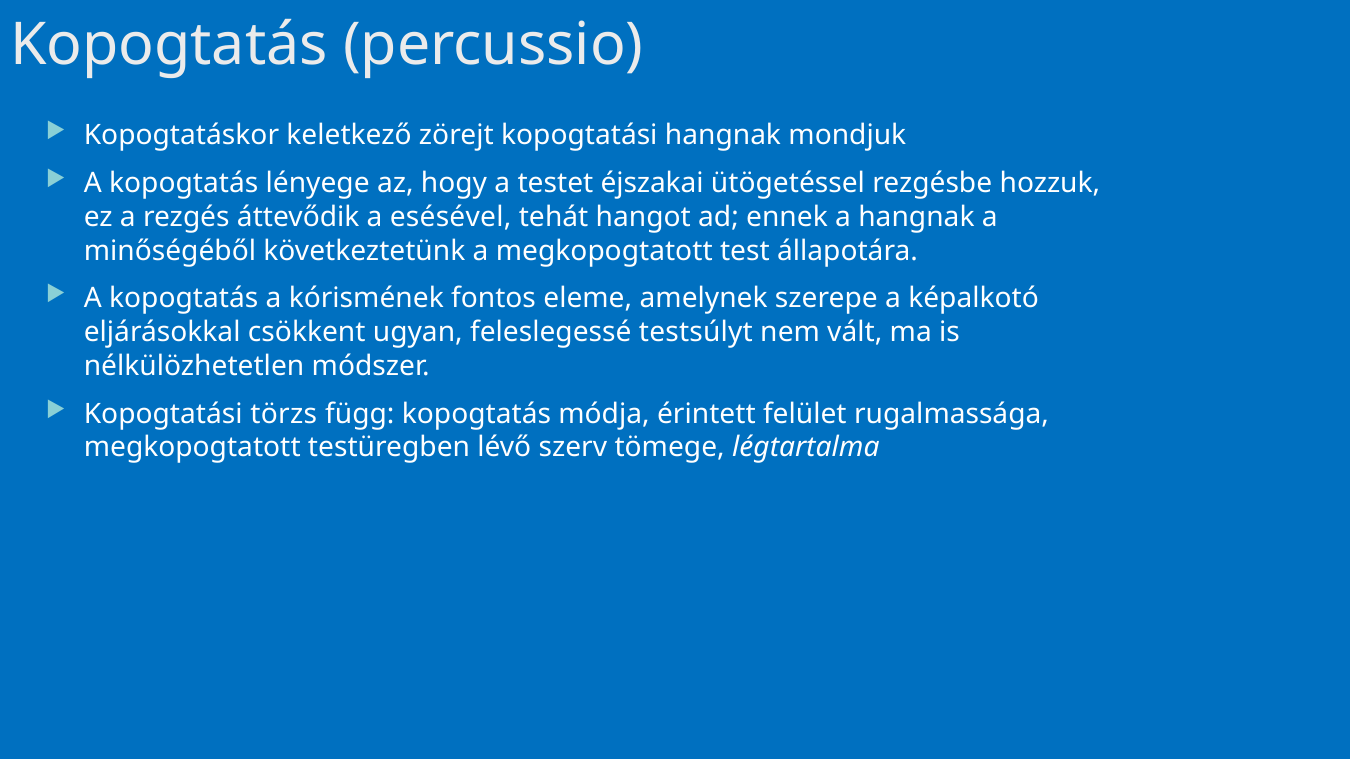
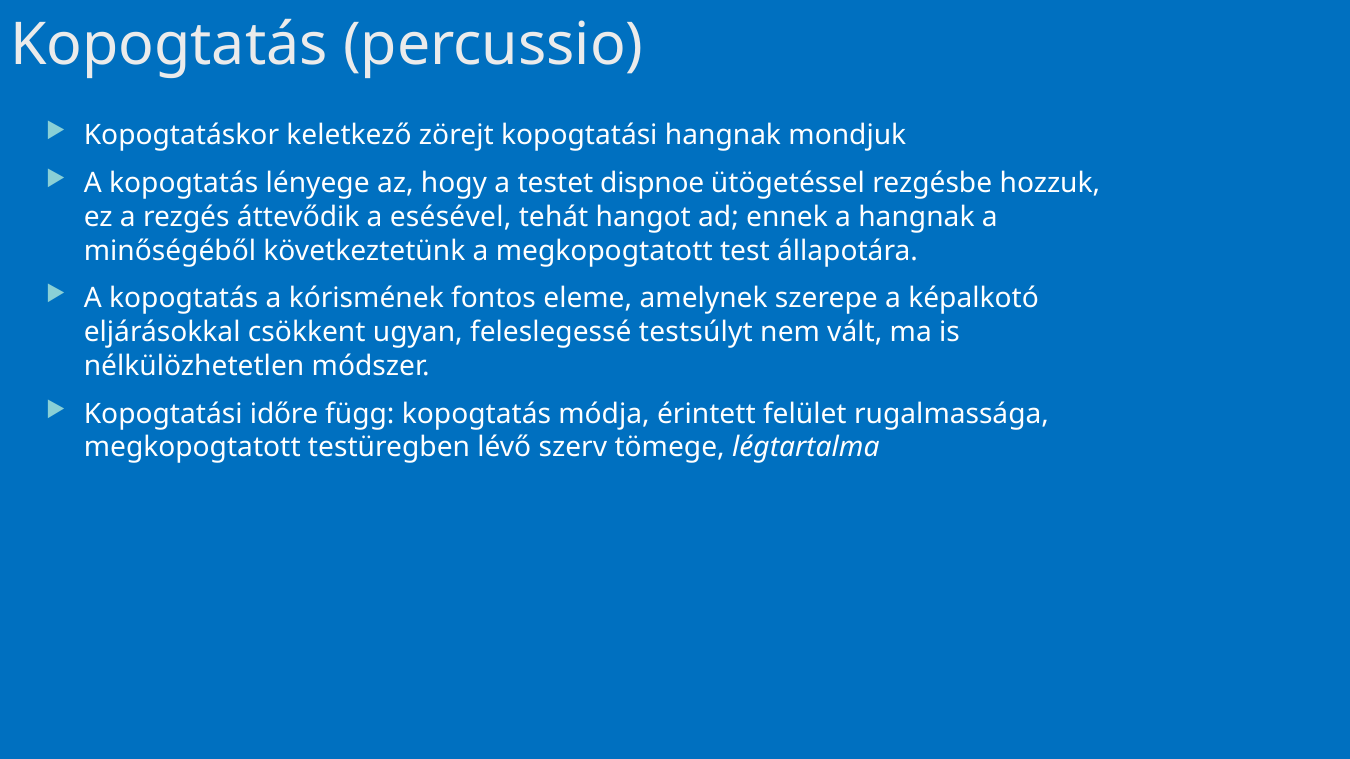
éjszakai: éjszakai -> dispnoe (652, 183)
törzs: törzs -> időre (284, 414)
